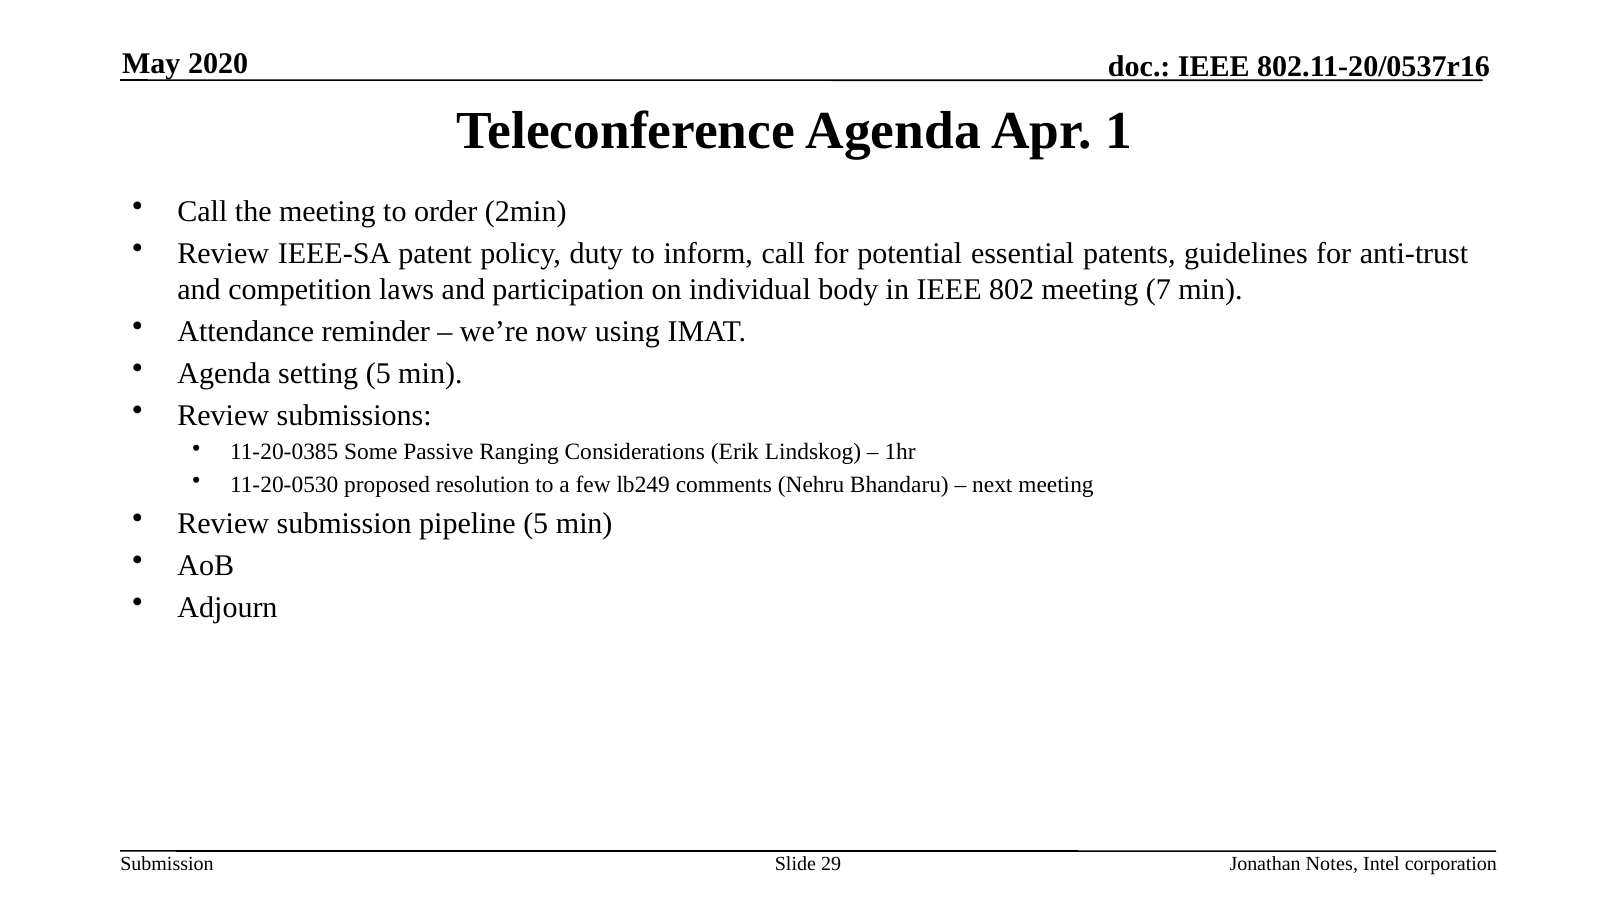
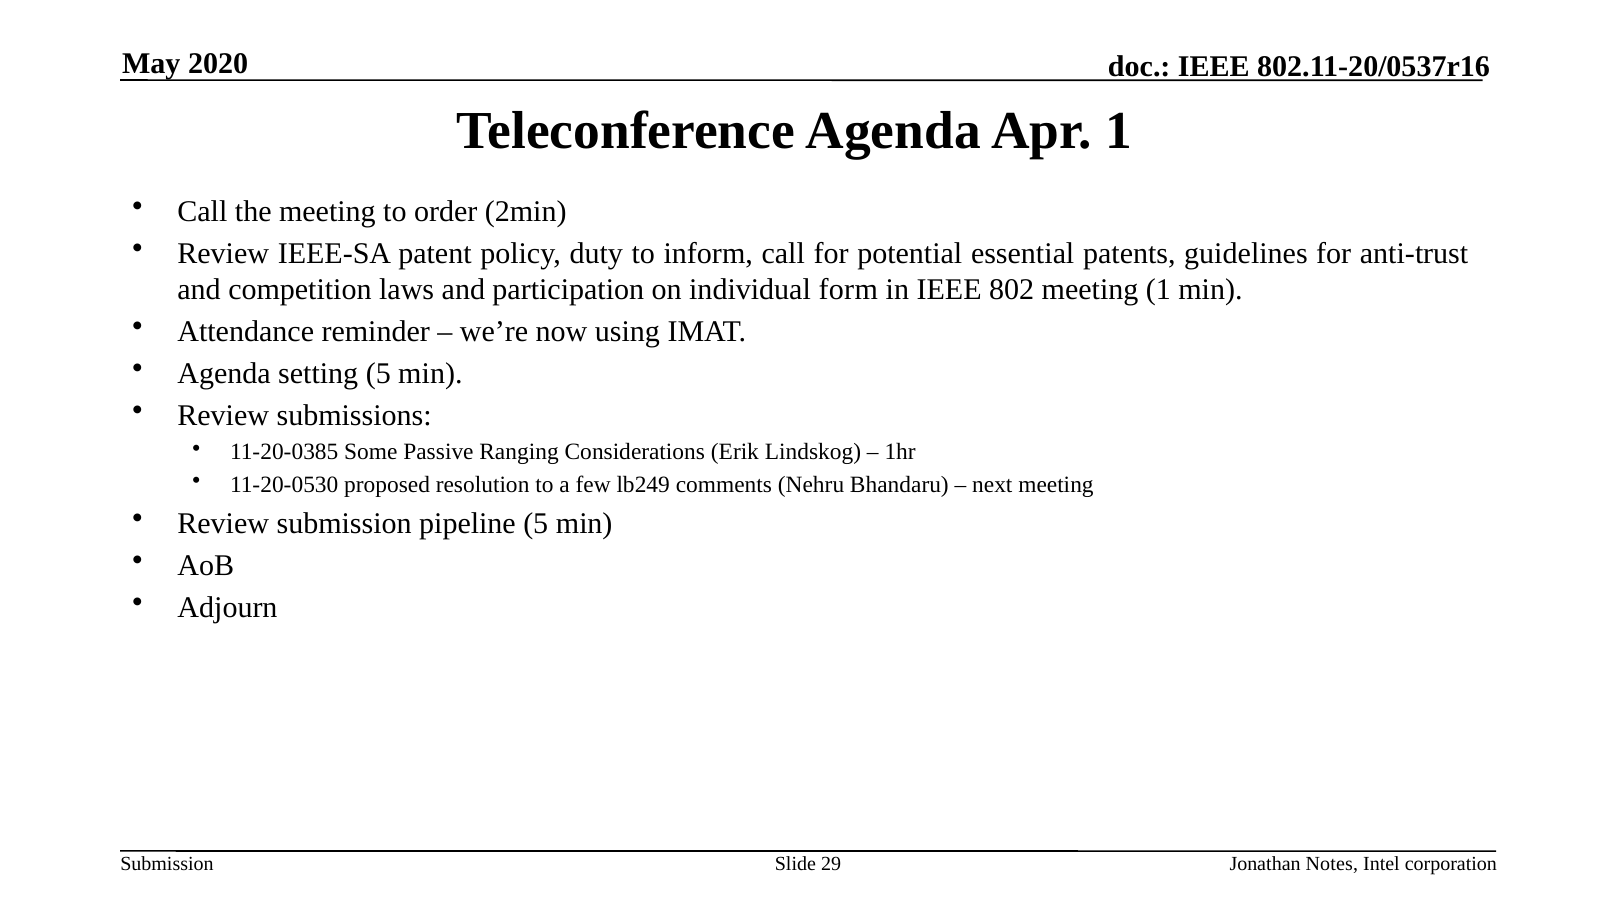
body: body -> form (848, 290)
meeting 7: 7 -> 1 (1158, 290)
